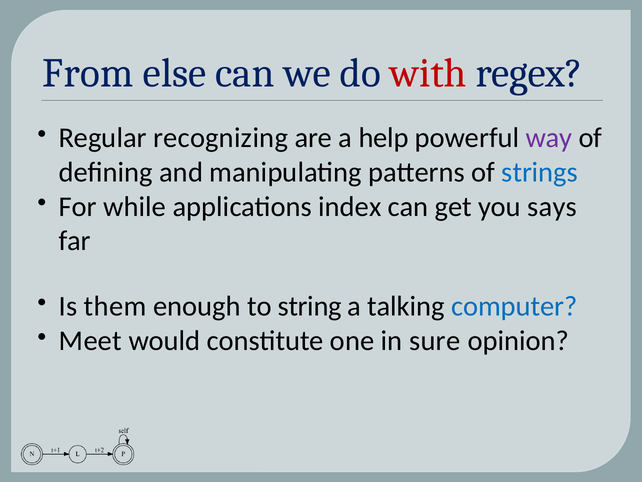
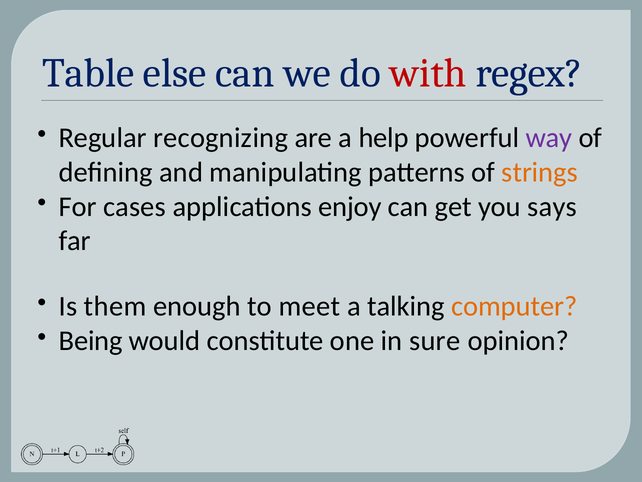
From: From -> Table (88, 73)
strings colour: blue -> orange (540, 172)
while: while -> cases (135, 206)
index: index -> enjoy (350, 206)
string: string -> meet (309, 306)
computer colour: blue -> orange (514, 306)
Meet: Meet -> Being (91, 340)
